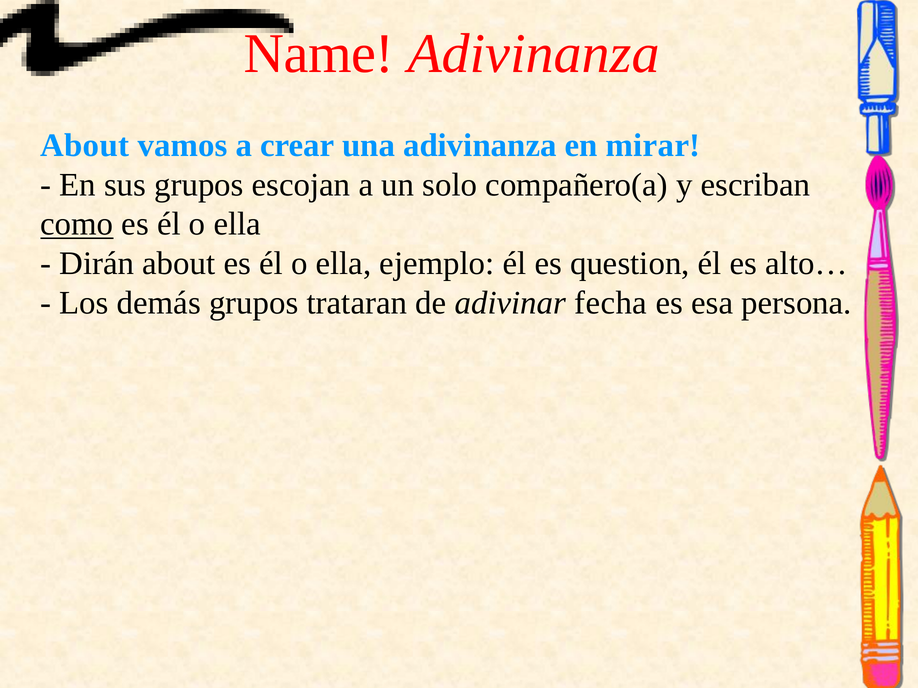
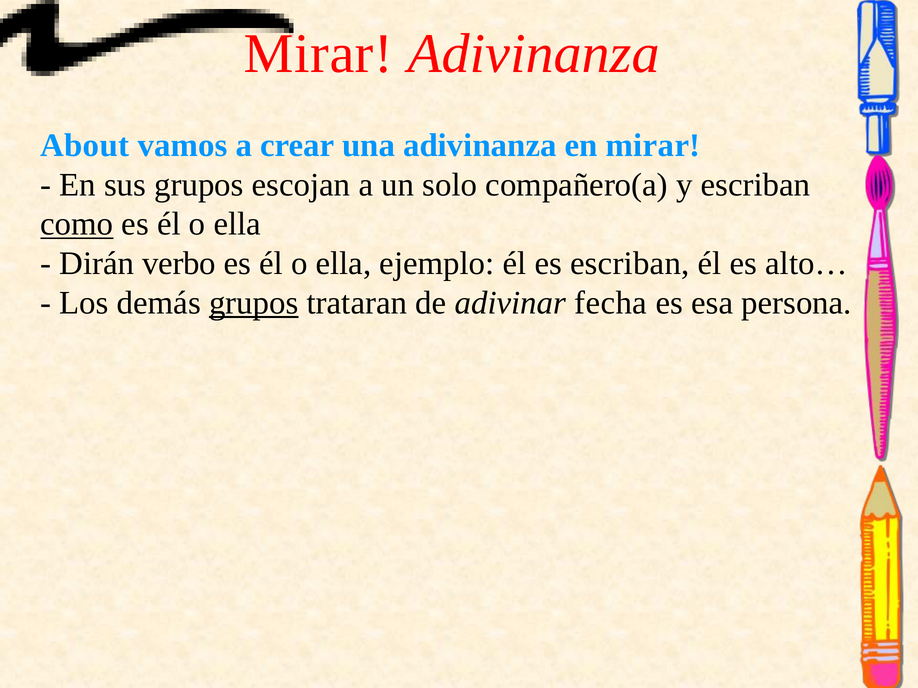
Name: Name -> Mirar (318, 54)
Dirán about: about -> verbo (179, 264)
es question: question -> escriban (630, 264)
grupos underline: none -> present (254, 303)
